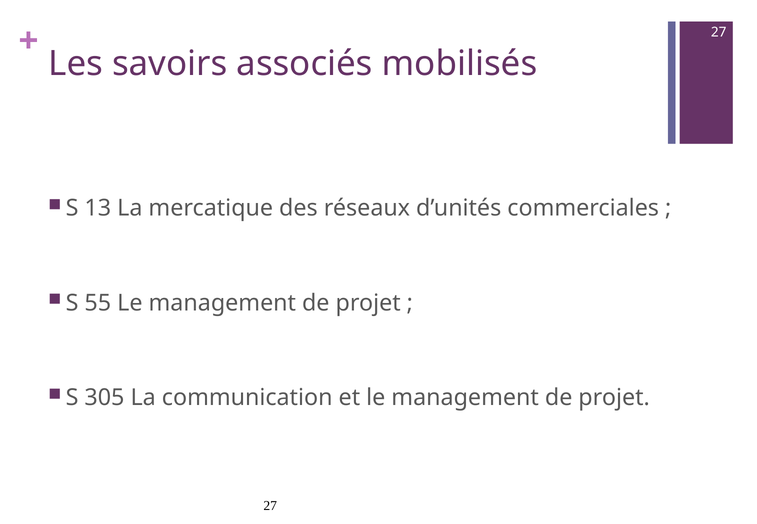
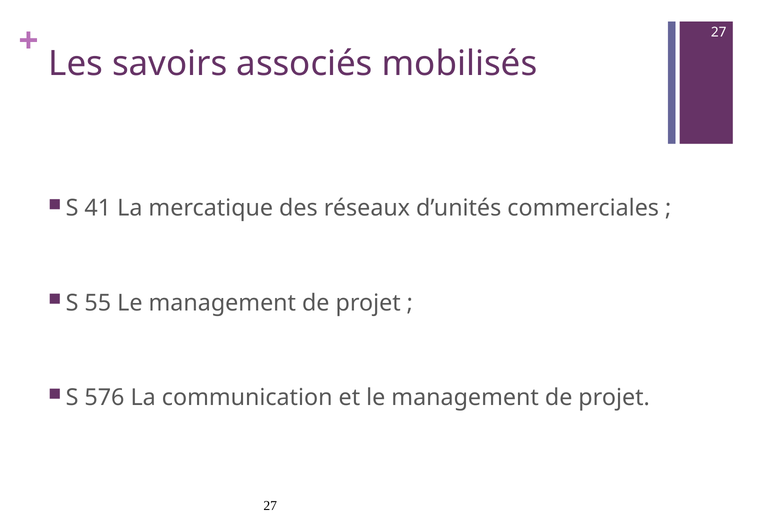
13: 13 -> 41 (98, 208)
305: 305 -> 576 (104, 398)
